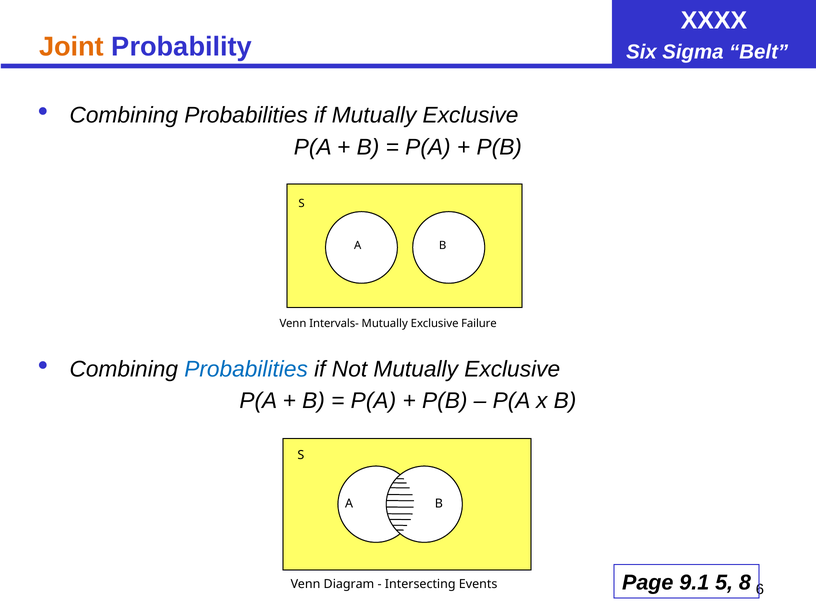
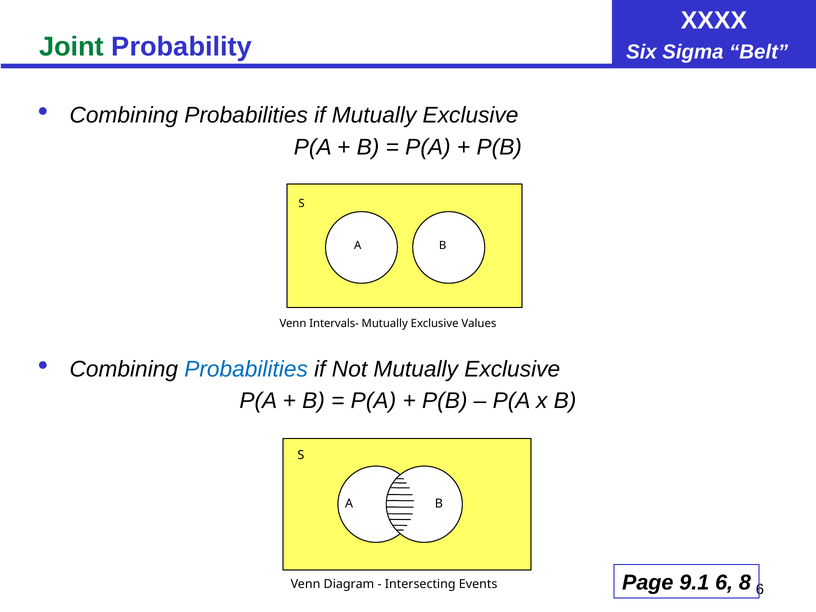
Joint colour: orange -> green (71, 47)
Failure: Failure -> Values (479, 324)
9.1 5: 5 -> 6 (724, 583)
